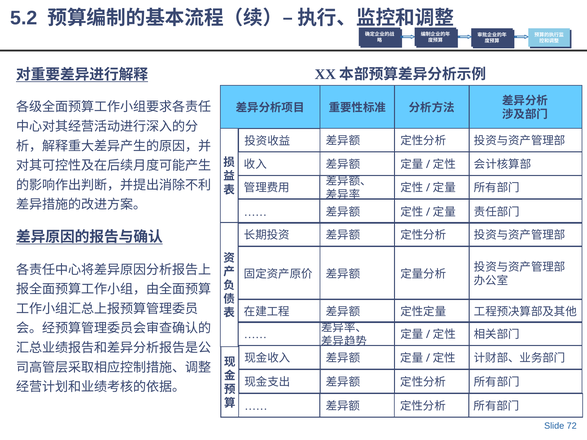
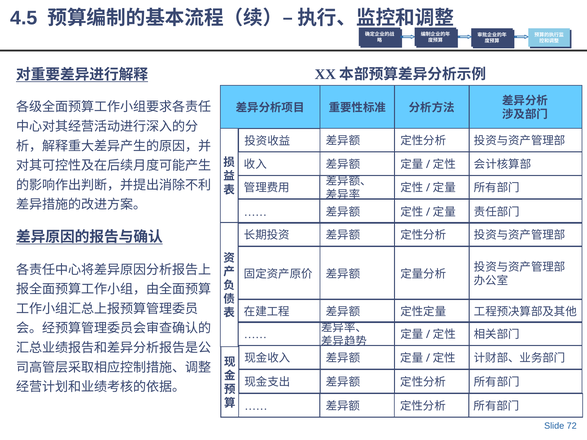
5.2: 5.2 -> 4.5 (24, 18)
